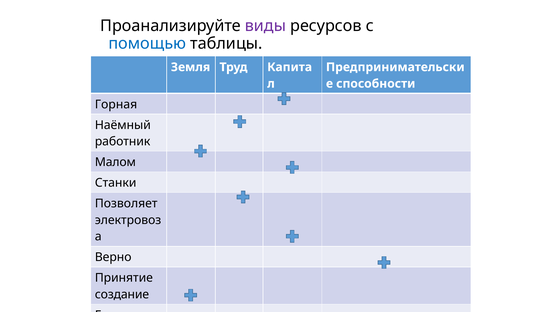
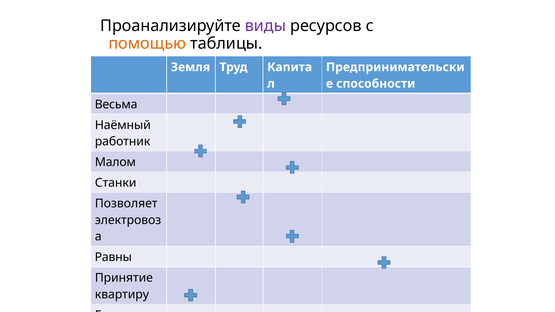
помощью colour: blue -> orange (147, 43)
Горная: Горная -> Весьма (116, 104)
Верно: Верно -> Равны (113, 257)
создание: создание -> квартиру (122, 295)
